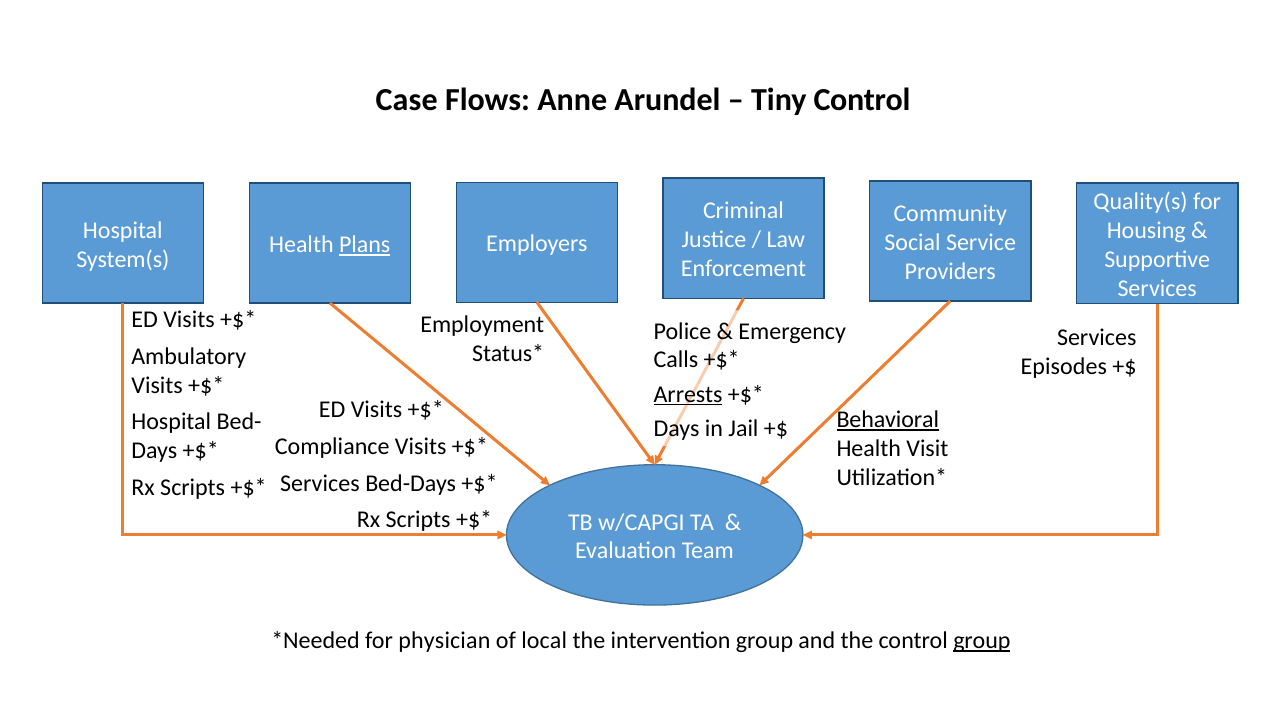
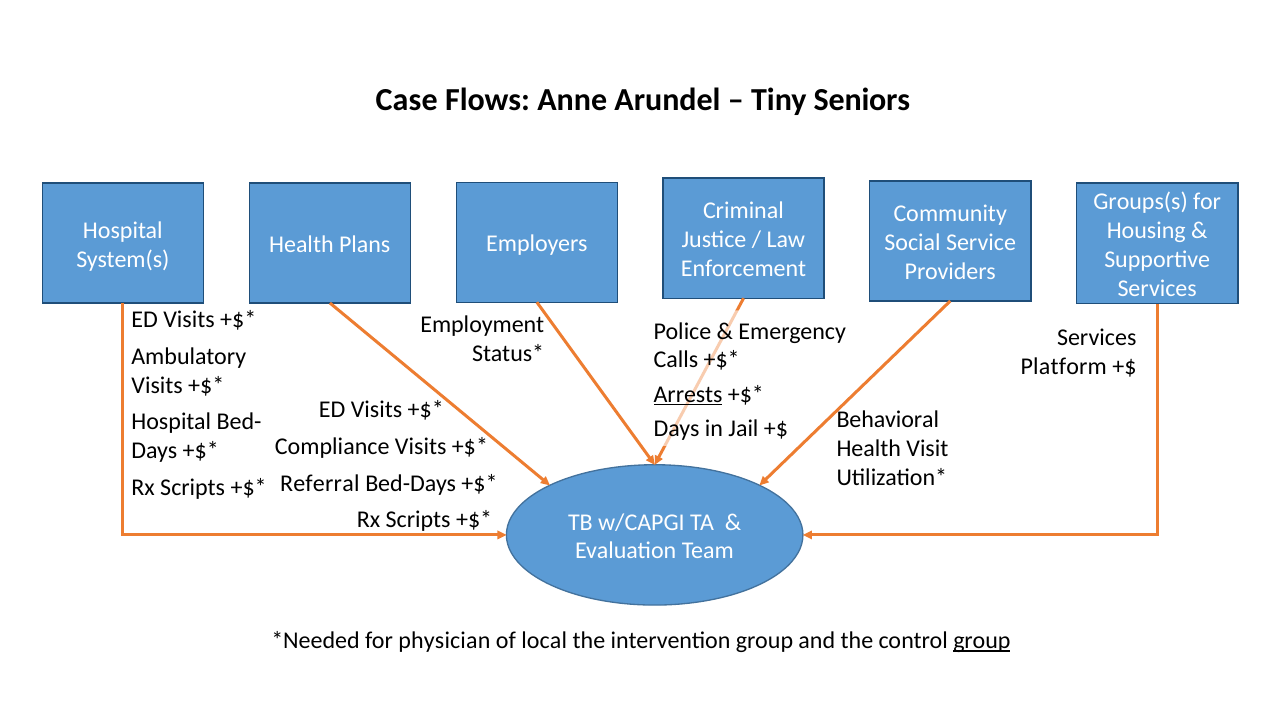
Tiny Control: Control -> Seniors (862, 100)
Quality(s: Quality(s -> Groups(s (1141, 201)
Plans underline: present -> none (365, 245)
Episodes: Episodes -> Platform (1064, 366)
Behavioral underline: present -> none (888, 419)
Services: Services -> Referral (320, 483)
